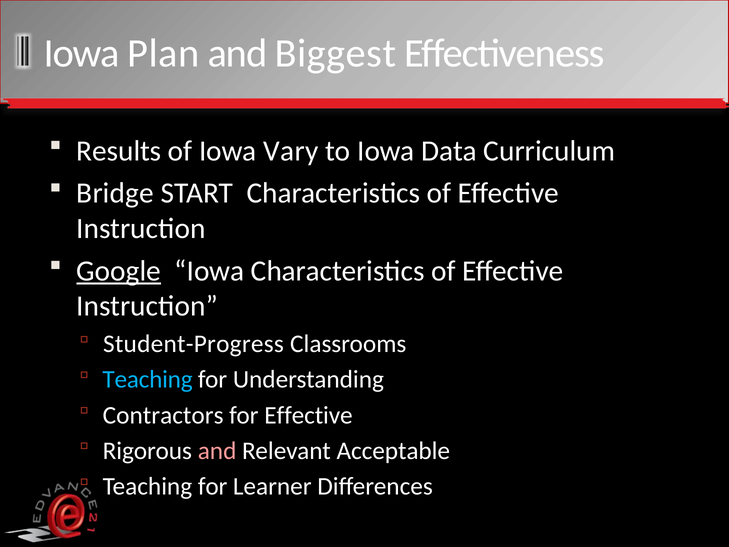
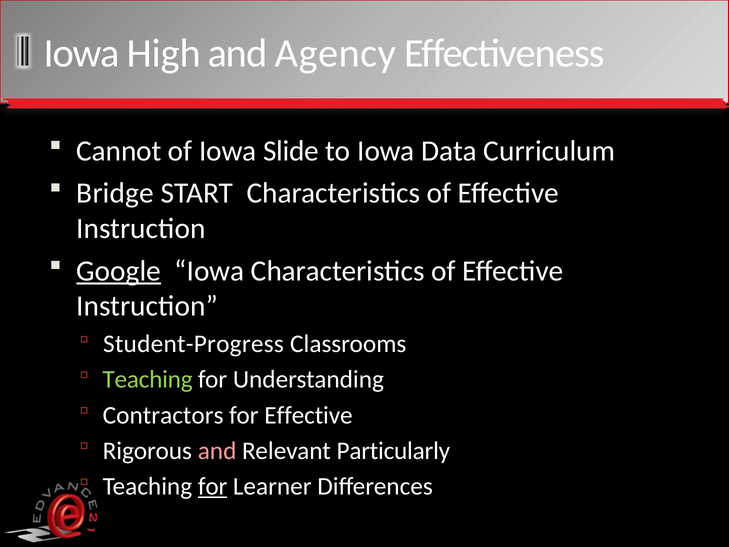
Plan: Plan -> High (164, 53)
Biggest: Biggest -> Agency (336, 53)
Results: Results -> Cannot (119, 151)
Vary: Vary -> Slide (291, 151)
Teaching colour: light blue -> light green (148, 379)
Acceptable: Acceptable -> Particularly (393, 451)
for underline: none -> present (213, 486)
